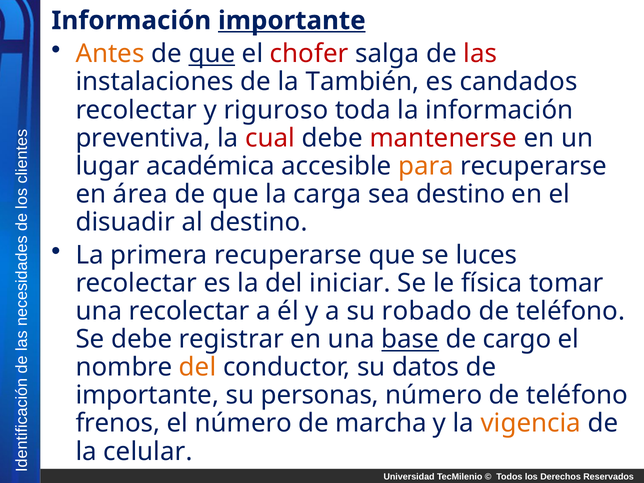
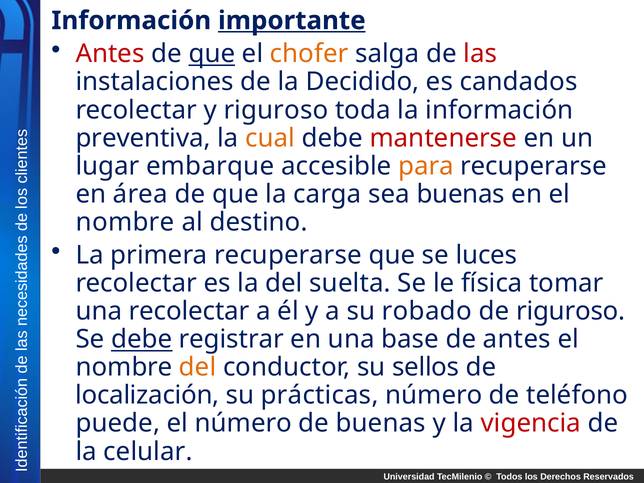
Antes colour: orange -> red (110, 54)
chofer colour: red -> orange (309, 54)
También: También -> Decidido (363, 82)
cual colour: red -> orange (270, 138)
académica: académica -> embarque (210, 166)
sea destino: destino -> buenas (461, 194)
disuadir: disuadir -> nombre (125, 222)
iniciar: iniciar -> suelta (350, 283)
teléfono: teléfono -> riguroso (571, 311)
debe underline: none -> present (142, 339)
base underline: present -> none (410, 339)
de cargo: cargo -> antes (517, 339)
datos: datos -> sellos (426, 367)
importante: importante -> localización (147, 395)
personas: personas -> prácticas (320, 395)
frenos: frenos -> puede (118, 423)
de marcha: marcha -> buenas (381, 423)
vigencia colour: orange -> red (531, 423)
